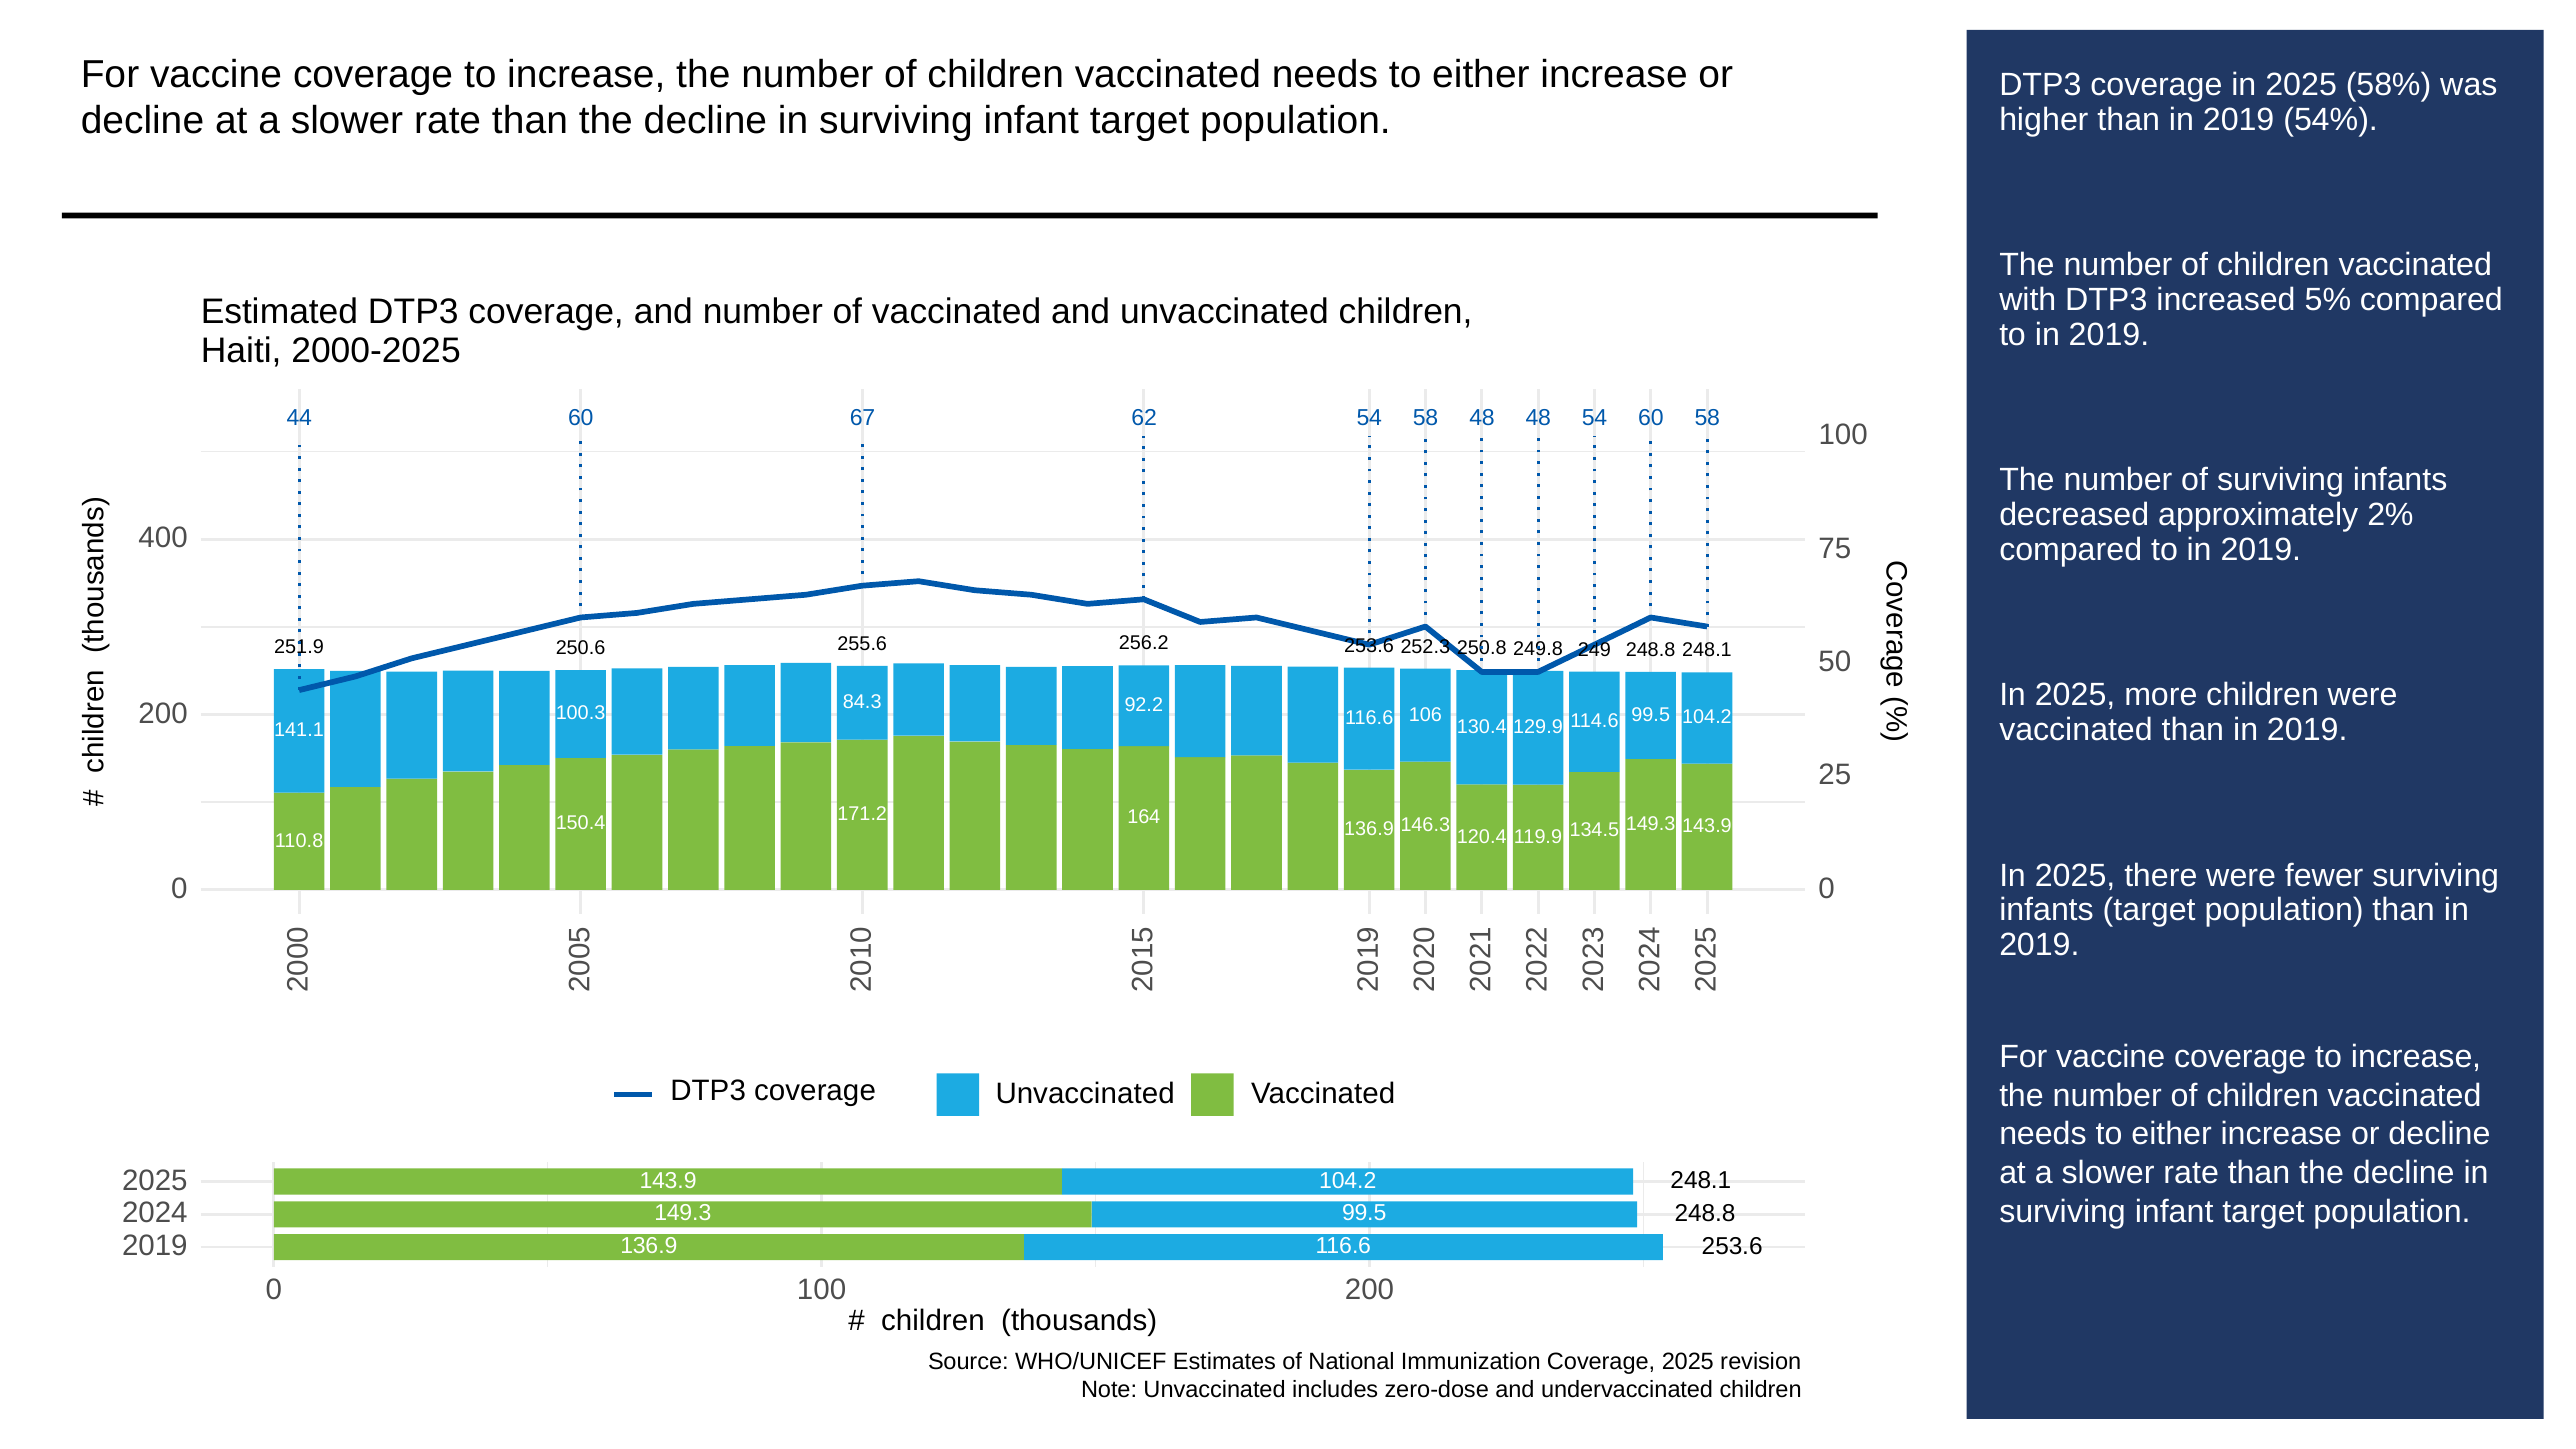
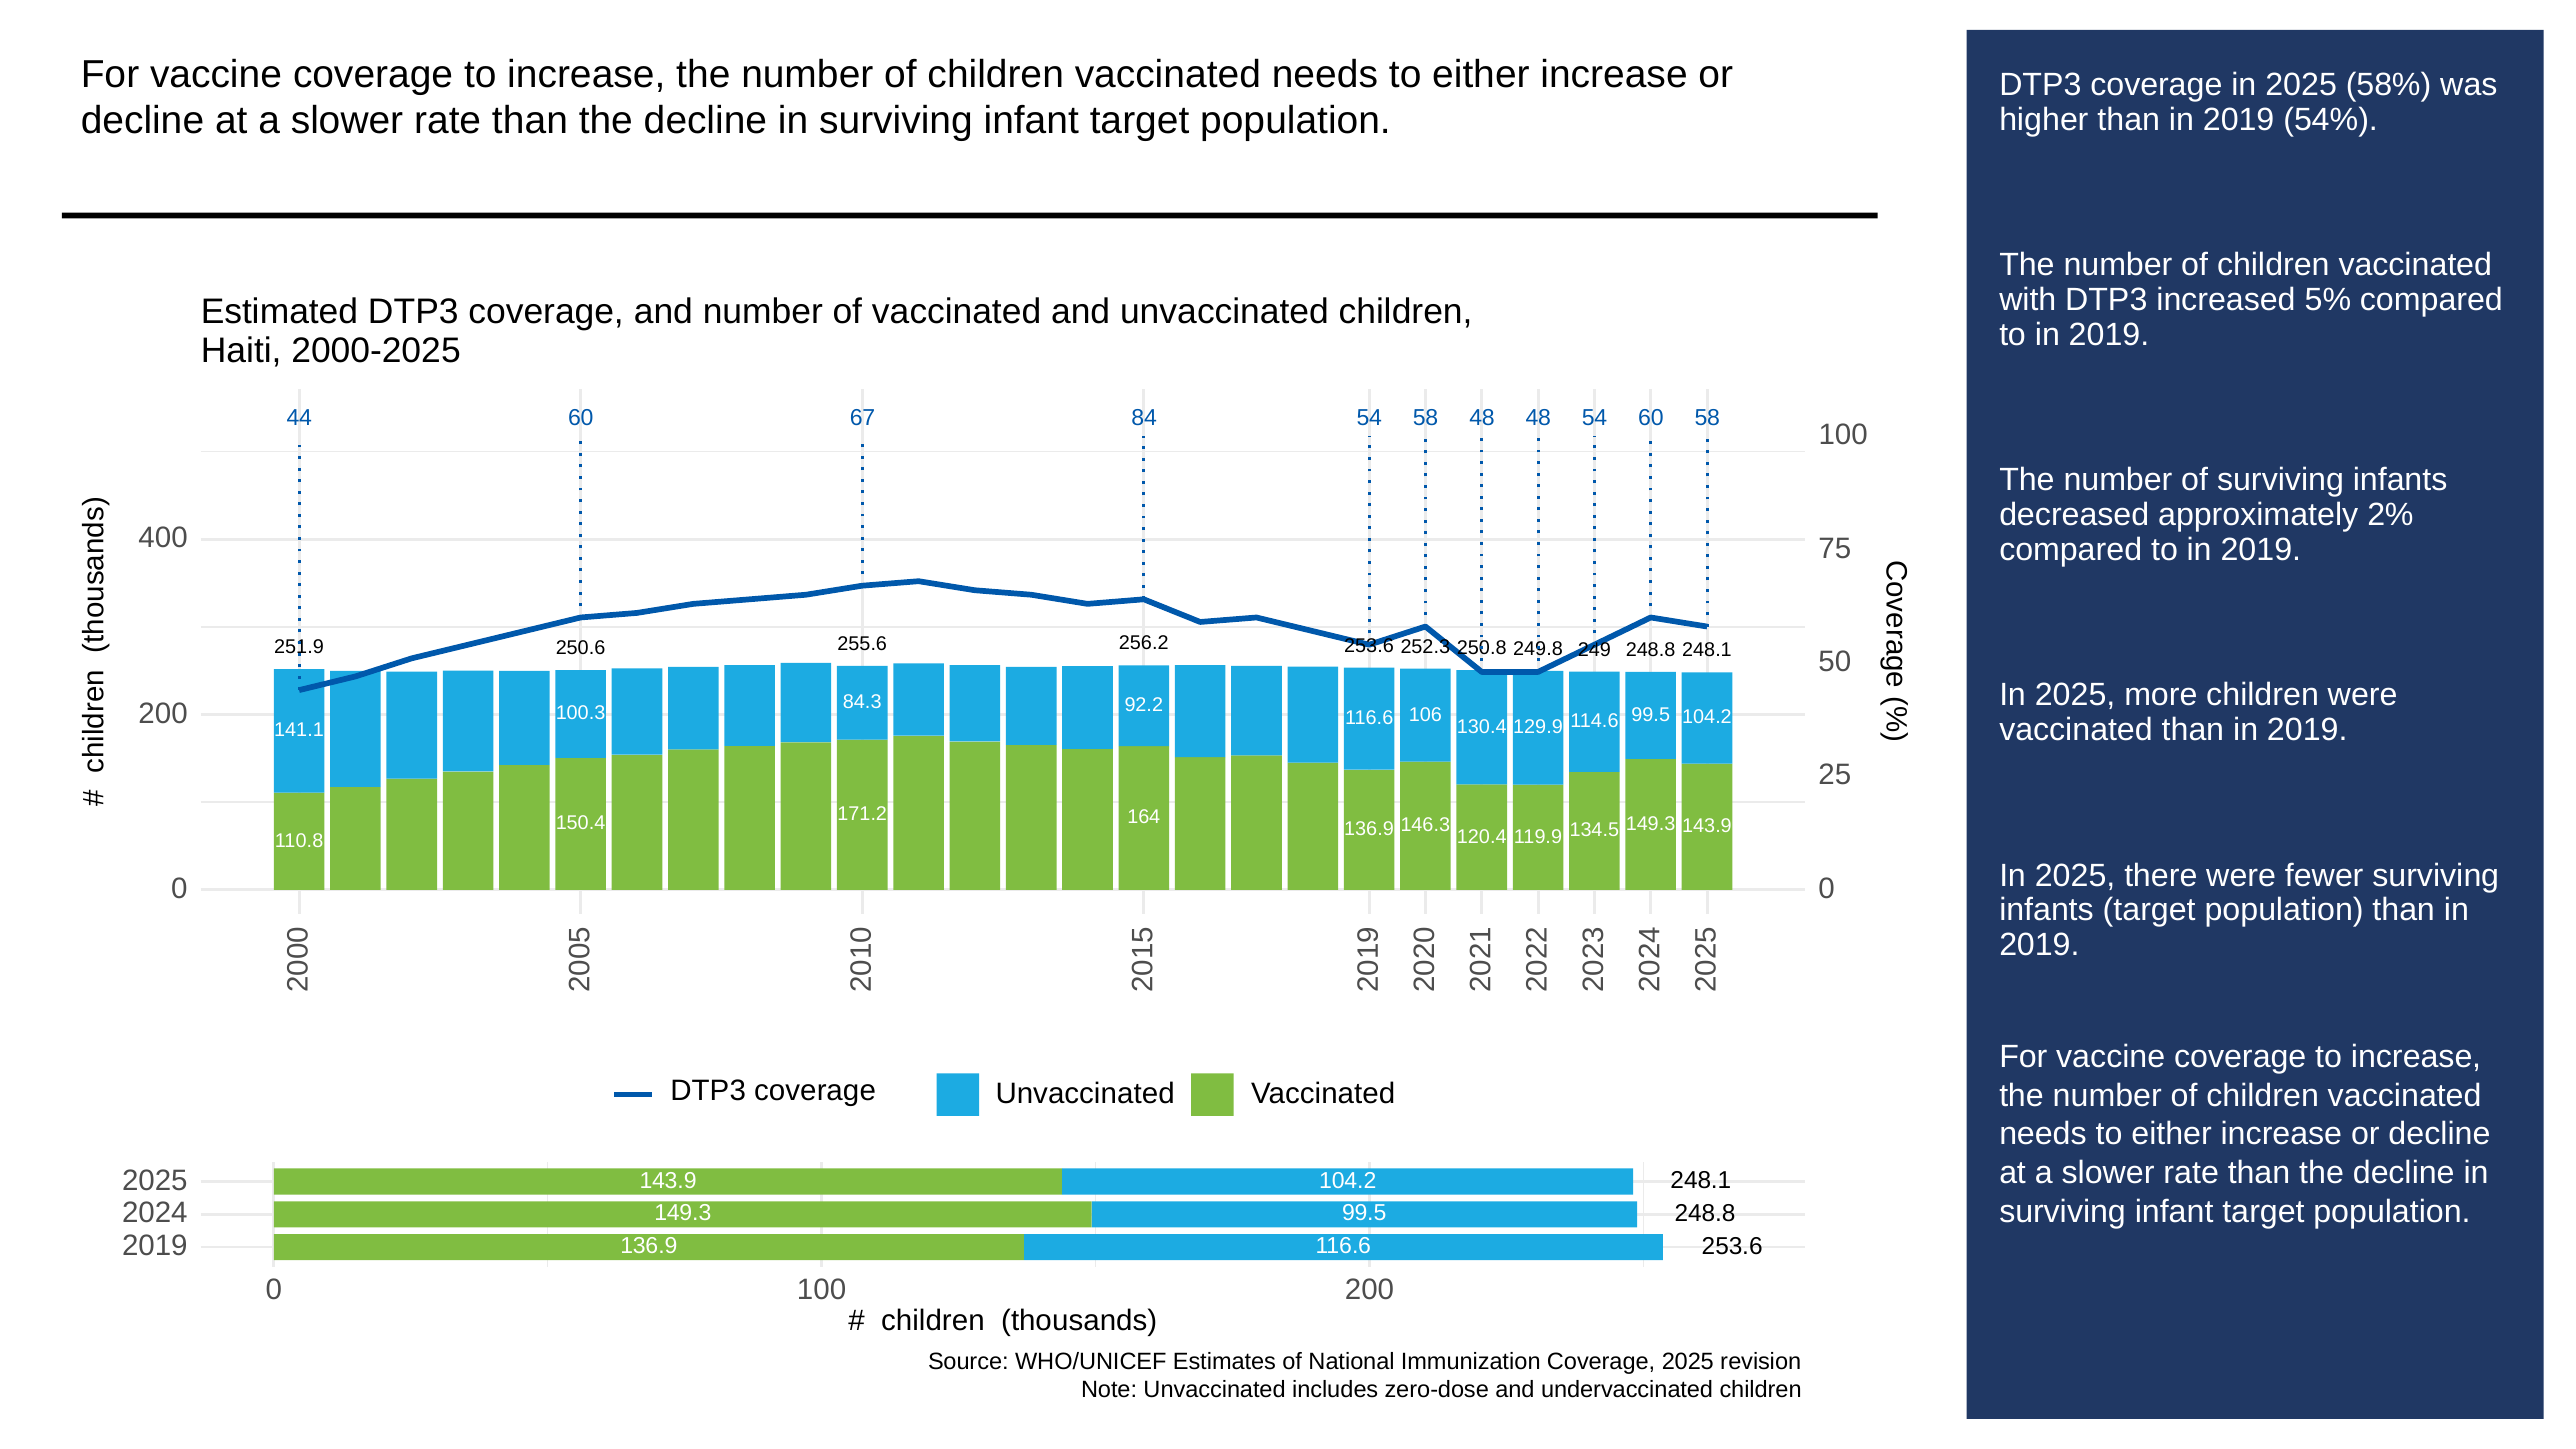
62: 62 -> 84 (1144, 418)
